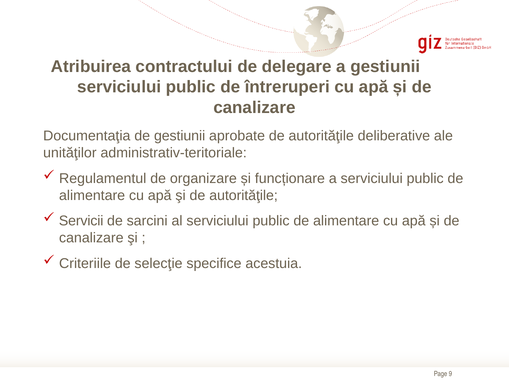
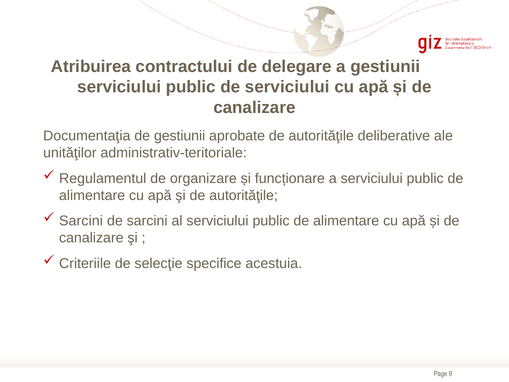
de întreruperi: întreruperi -> serviciului (287, 87)
Servicii: Servicii -> Sarcini (81, 221)
